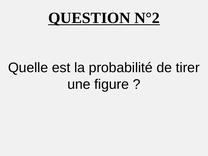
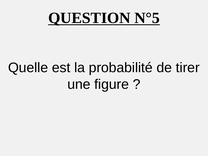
N°2: N°2 -> N°5 (147, 18)
